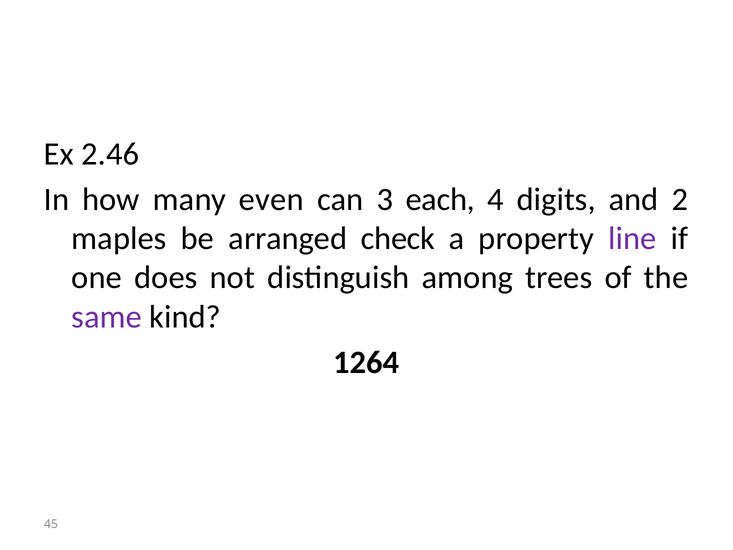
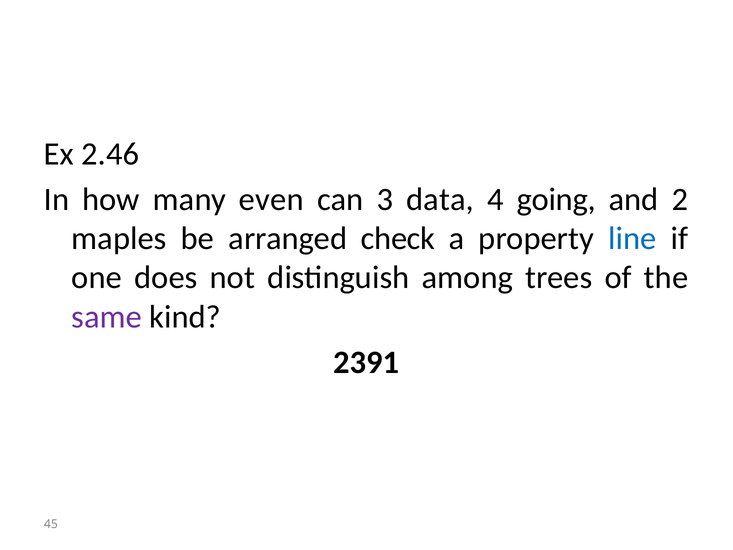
each: each -> data (440, 199)
digits: digits -> going (556, 199)
line colour: purple -> blue (632, 238)
1264: 1264 -> 2391 (366, 362)
